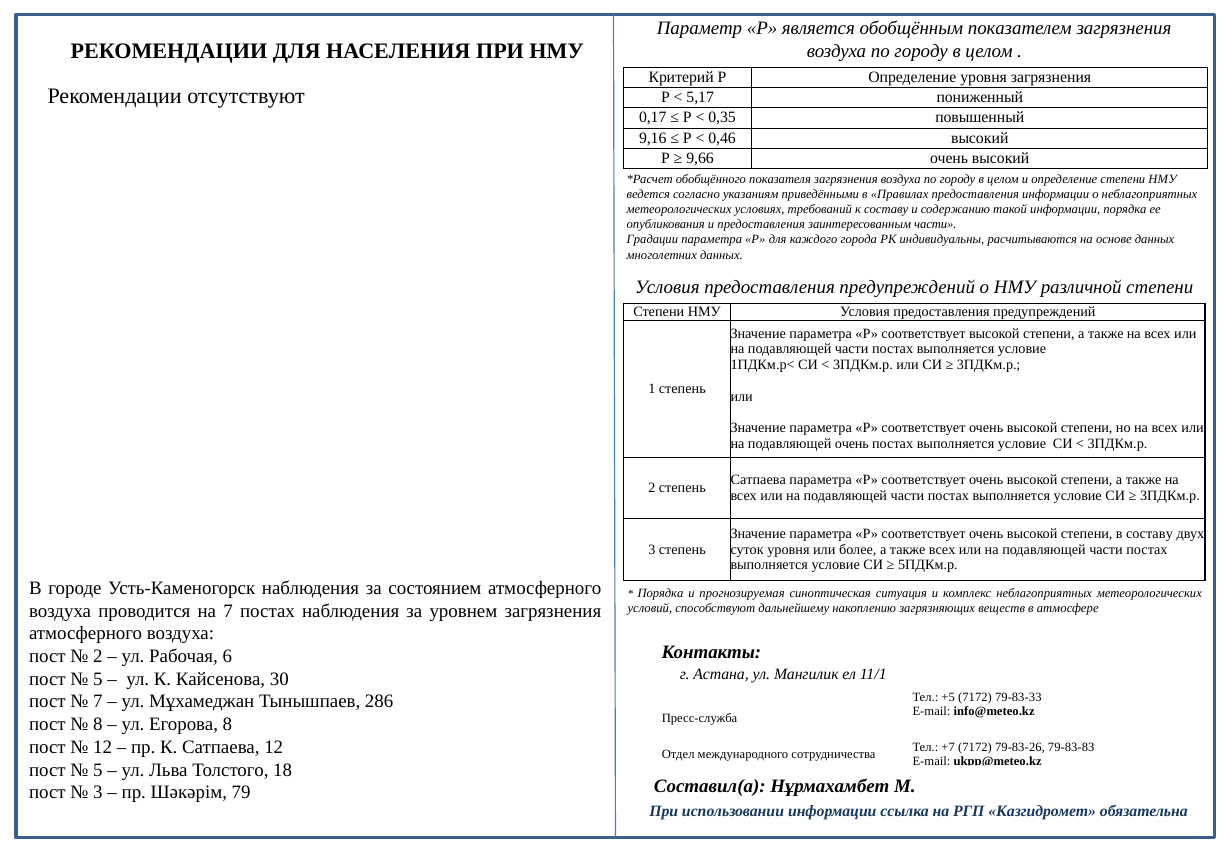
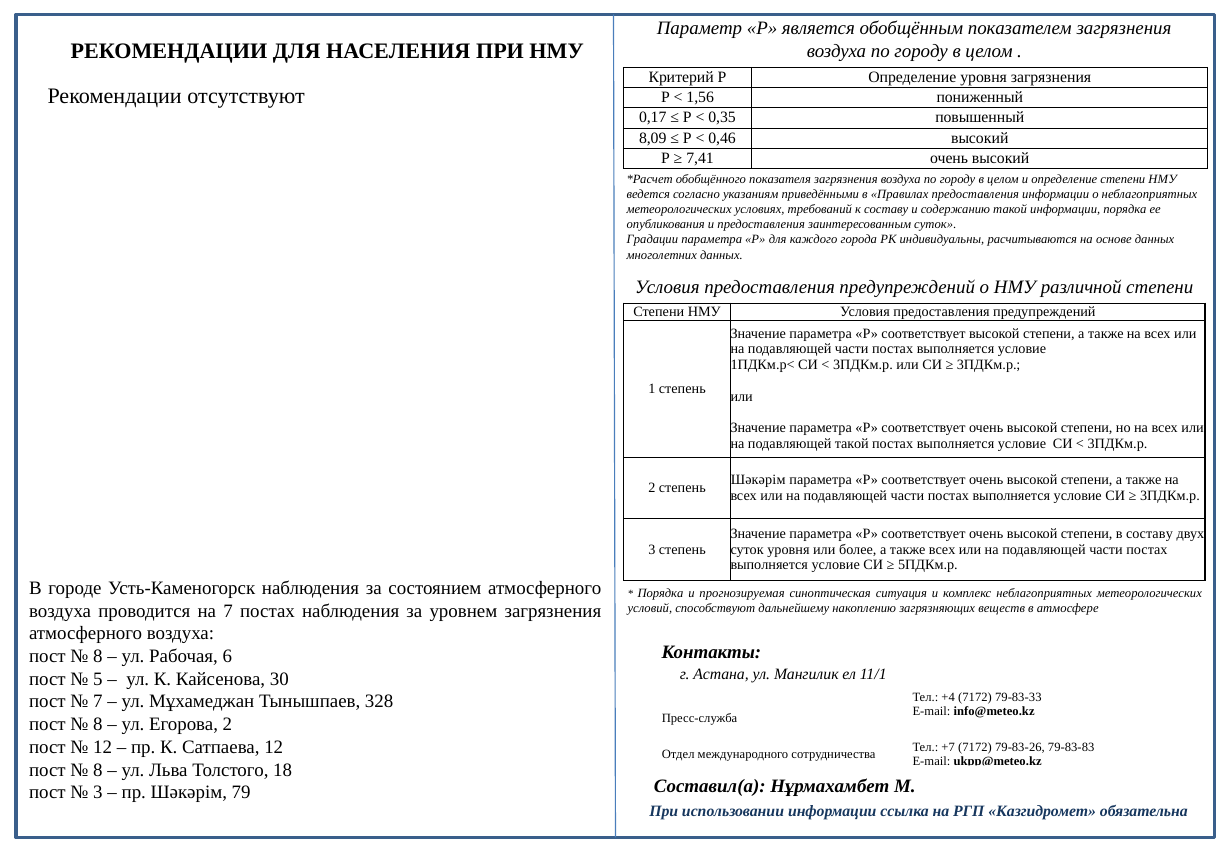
5,17: 5,17 -> 1,56 (700, 98)
9,16: 9,16 -> 8,09 (653, 138)
9,66: 9,66 -> 7,41 (700, 158)
заинтересованным части: части -> суток (935, 225)
подавляющей очень: очень -> такой (852, 444)
Сатпаева: Сатпаева -> Шәкәрім (758, 480)
2: 2 -> 8 (98, 656)
+5: +5 -> +4 (948, 698)
286: 286 -> 328 (379, 702)
Егорова 8: 8 -> 2 (227, 725)
5: 5 -> 8 (98, 770)
